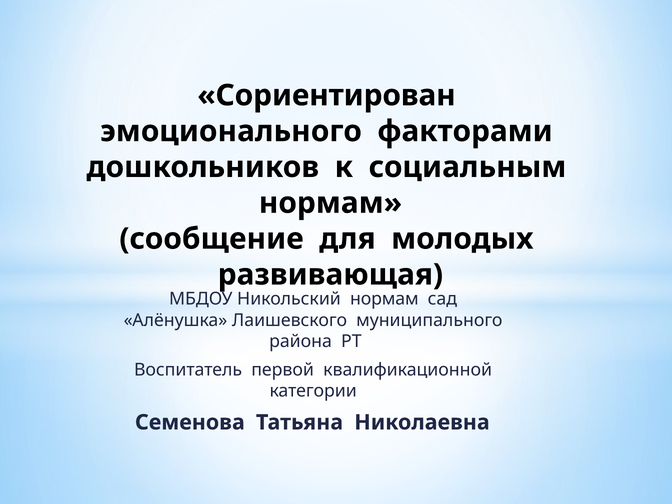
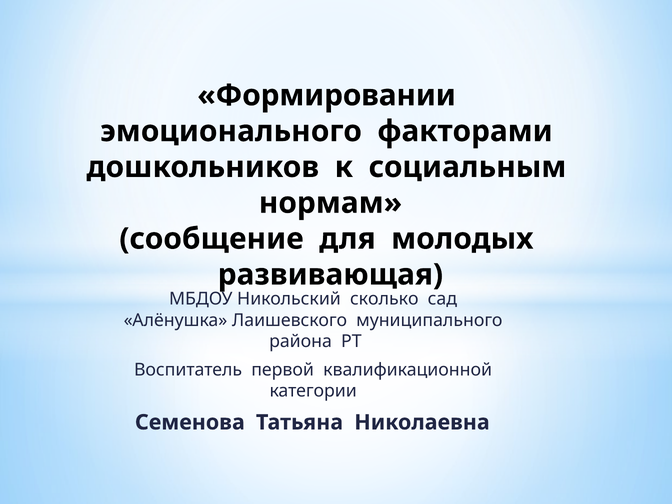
Сориентирован: Сориентирован -> Формировании (327, 95)
Никольский нормам: нормам -> сколько (384, 299)
